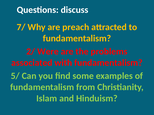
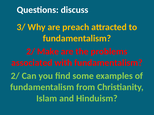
7/: 7/ -> 3/ (21, 27)
Were: Were -> Make (48, 52)
5/: 5/ -> 2/ (15, 76)
